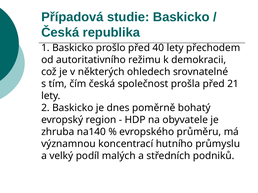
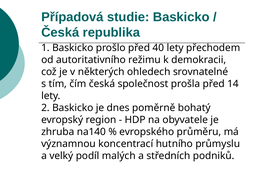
21: 21 -> 14 (233, 84)
